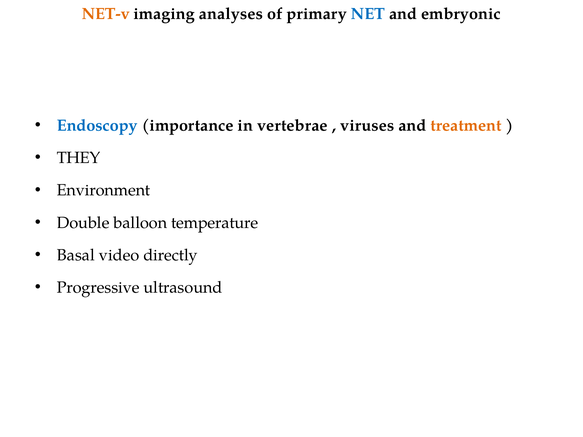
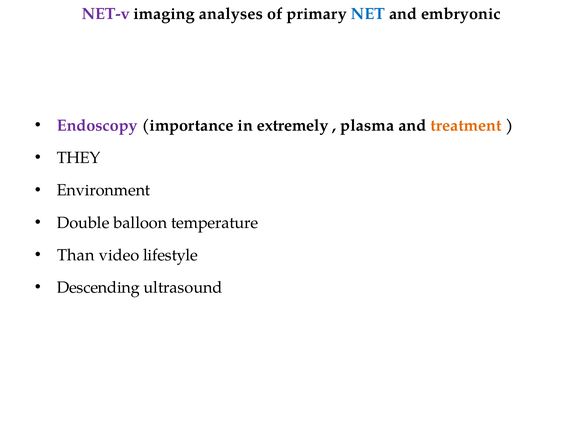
NET-v colour: orange -> purple (106, 14)
Endoscopy colour: blue -> purple (97, 126)
vertebrae: vertebrae -> extremely (293, 126)
viruses: viruses -> plasma (367, 126)
Basal: Basal -> Than (76, 255)
directly: directly -> lifestyle (171, 255)
Progressive: Progressive -> Descending (98, 288)
